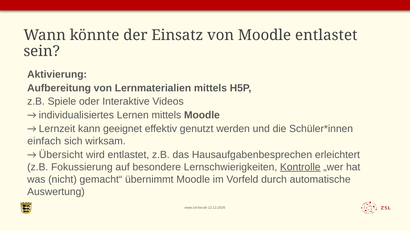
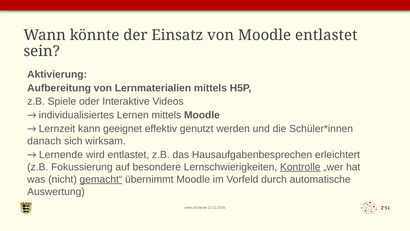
einfach: einfach -> danach (44, 141)
Übersicht: Übersicht -> Lernende (61, 154)
gemacht“ underline: none -> present (101, 179)
